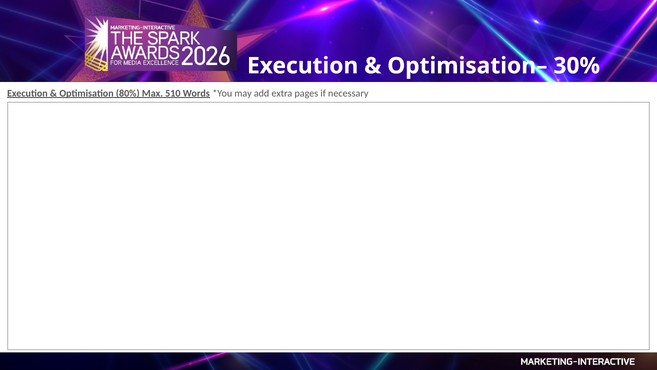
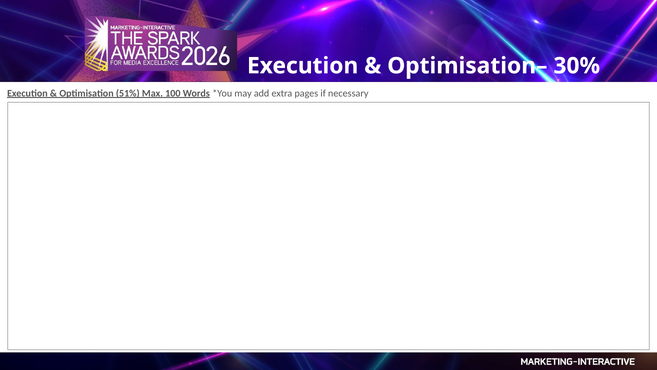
80%: 80% -> 51% (128, 93)
510: 510 -> 100 (173, 93)
